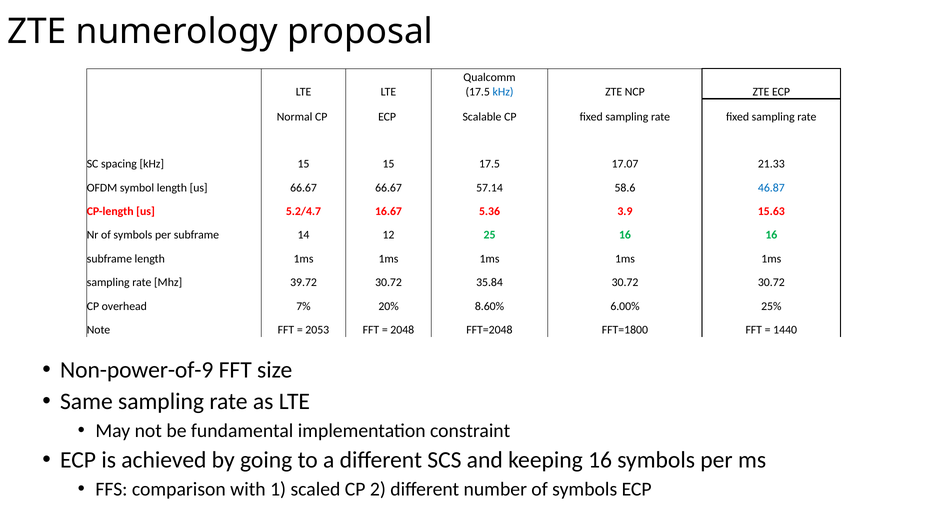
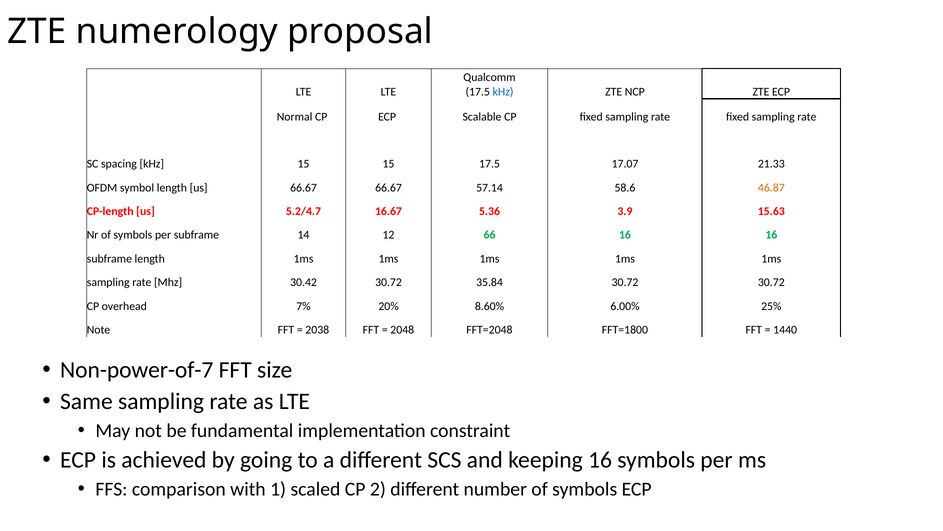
46.87 colour: blue -> orange (771, 188)
25: 25 -> 66 (490, 235)
39.72: 39.72 -> 30.42 (304, 282)
2053: 2053 -> 2038 (317, 330)
Non-power-of-9: Non-power-of-9 -> Non-power-of-7 (137, 370)
